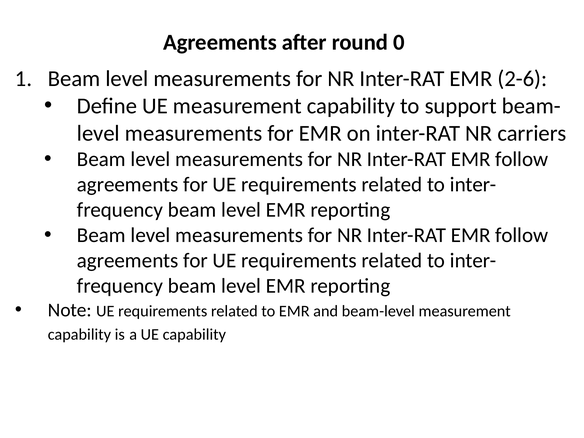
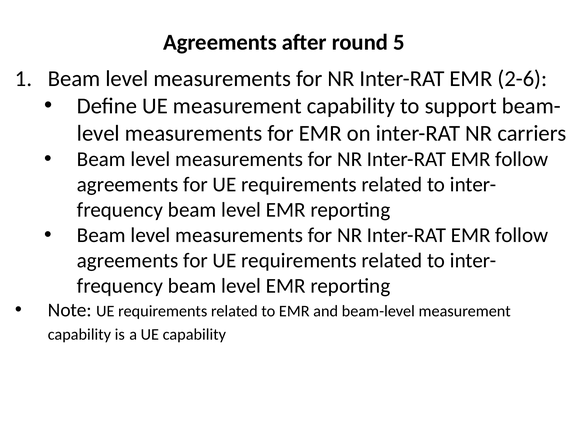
0: 0 -> 5 (399, 42)
